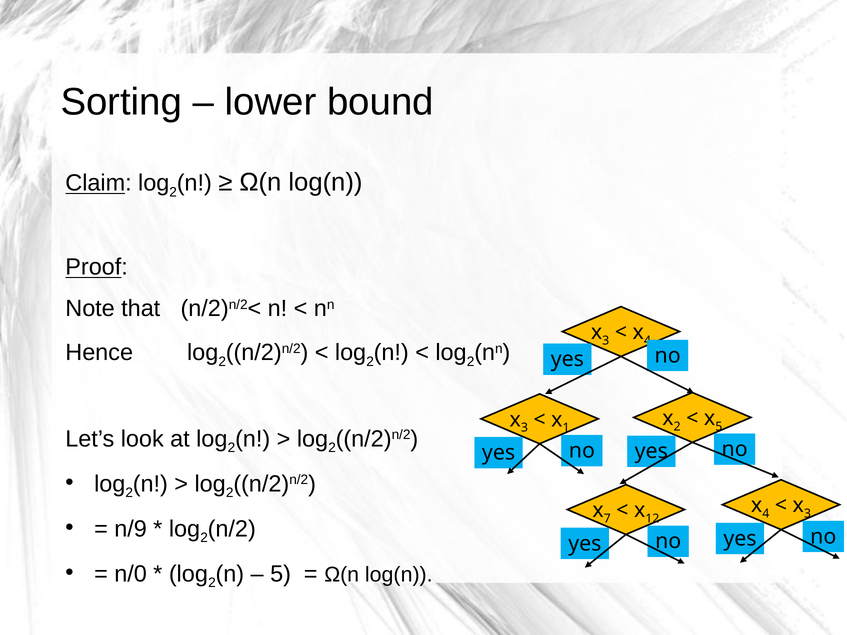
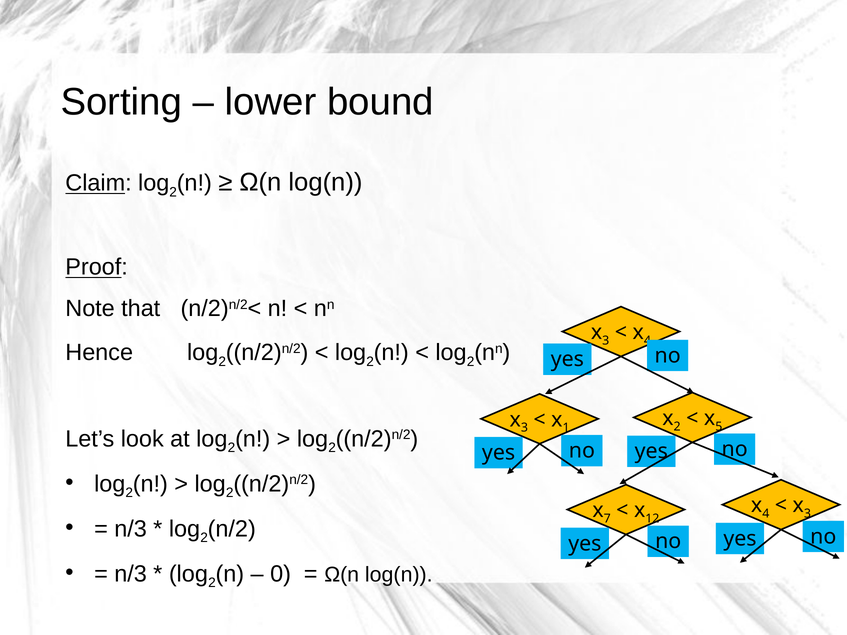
n/9: n/9 -> n/3 (131, 529)
n/0: n/0 -> n/3 (131, 574)
5: 5 -> 0 (281, 574)
